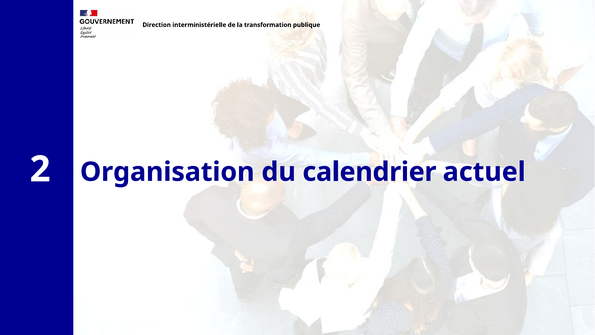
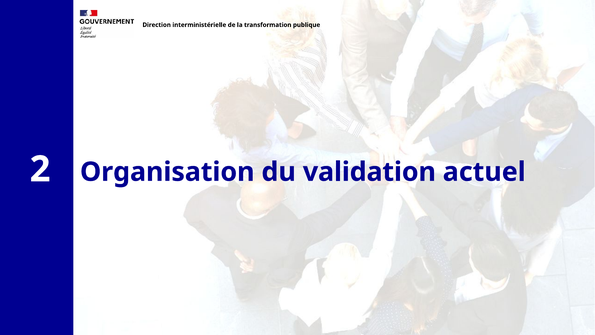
calendrier: calendrier -> validation (369, 172)
